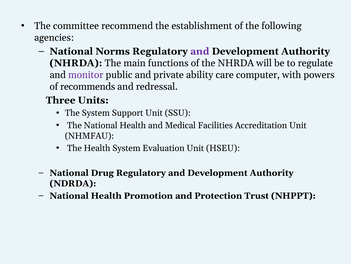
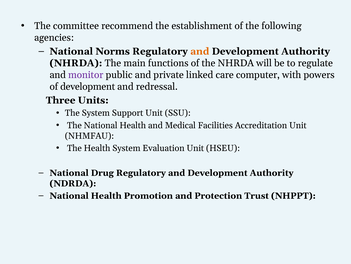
and colour: purple -> orange (200, 51)
ability: ability -> linked (200, 75)
of recommends: recommends -> development (88, 86)
